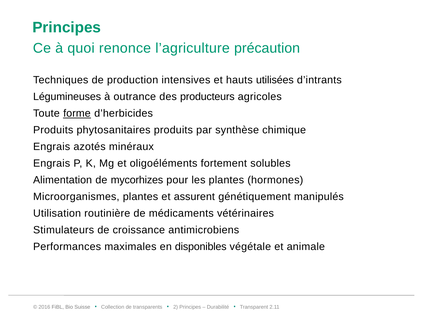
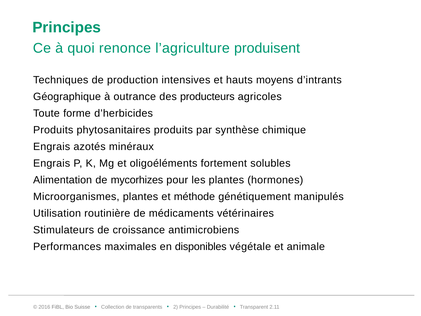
précaution: précaution -> produisent (267, 48)
utilisées: utilisées -> moyens (275, 80)
Légumineuses: Légumineuses -> Géographique (67, 97)
forme underline: present -> none (77, 113)
assurent: assurent -> méthode (194, 197)
